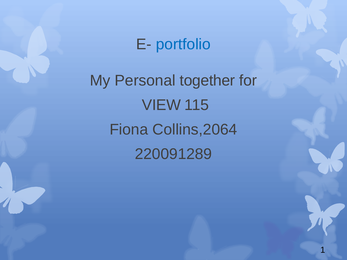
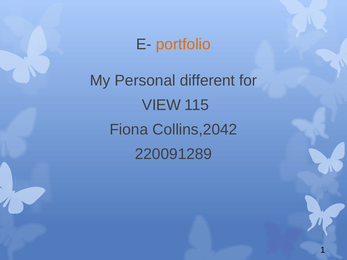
portfolio colour: blue -> orange (183, 44)
together: together -> different (207, 81)
Collins,2064: Collins,2064 -> Collins,2042 (195, 130)
